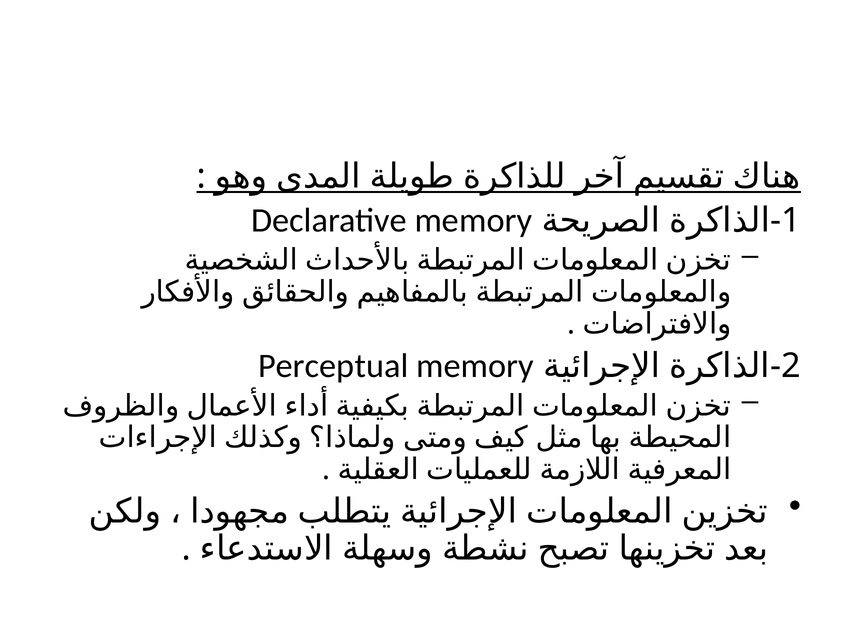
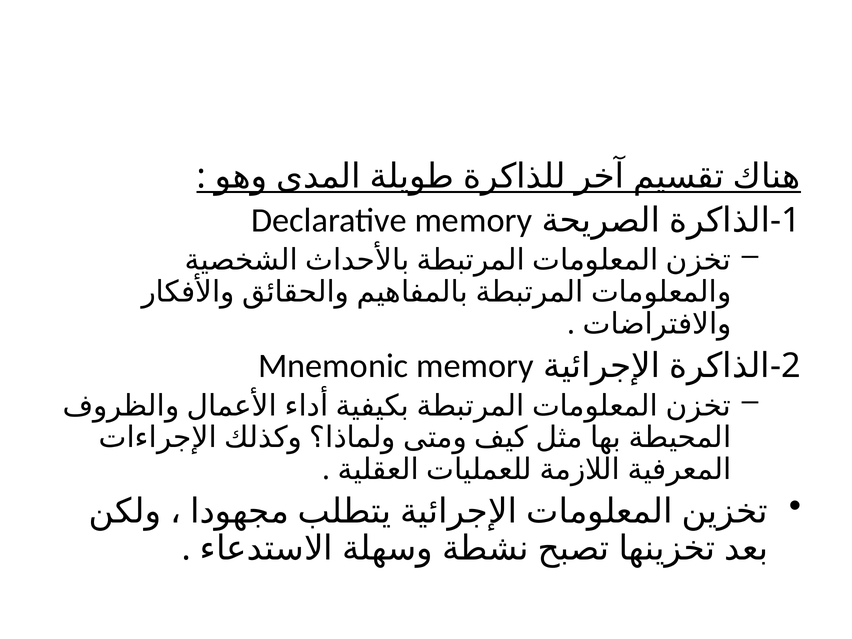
Perceptual: Perceptual -> Mnemonic (333, 366)
